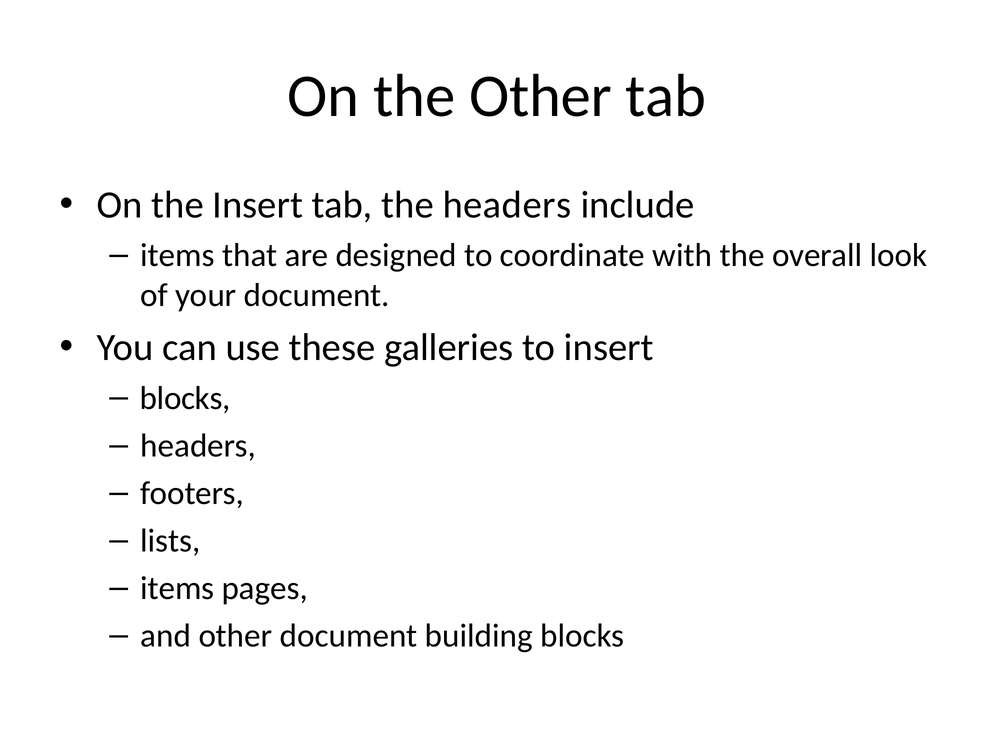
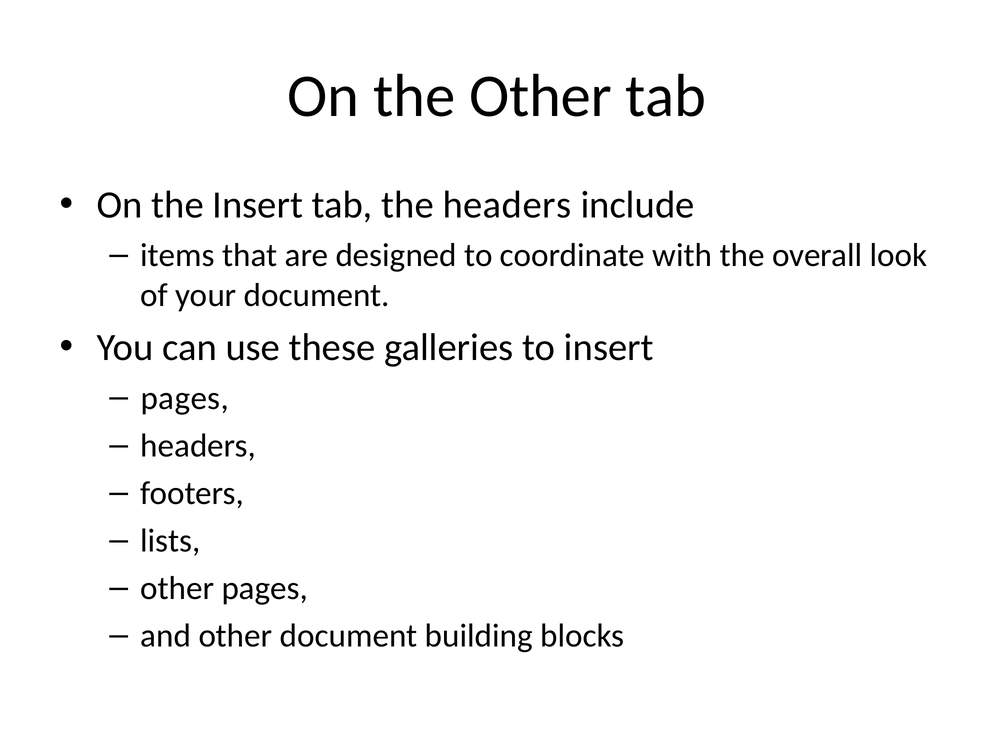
blocks: blocks -> pages (185, 398)
items: items -> other (177, 588)
